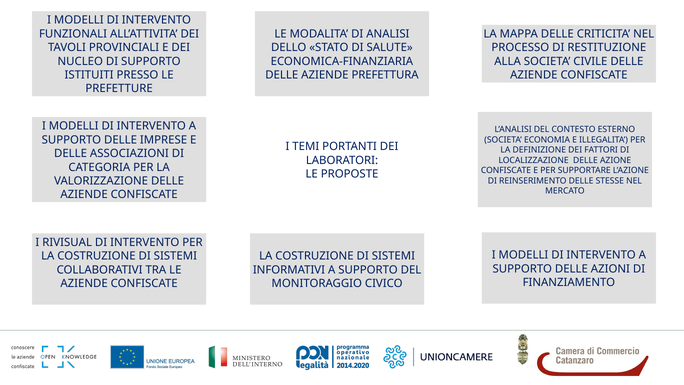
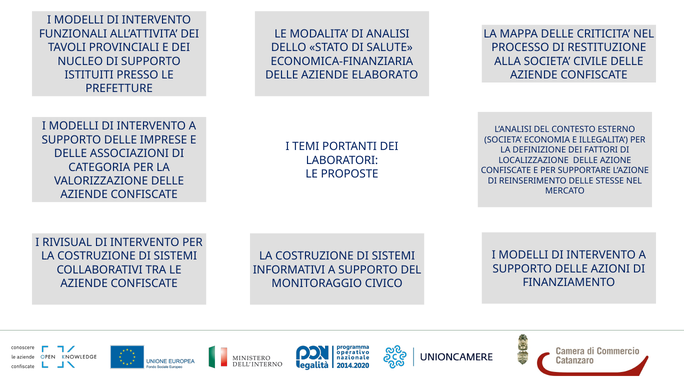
PREFETTURA: PREFETTURA -> ELABORATO (385, 75)
